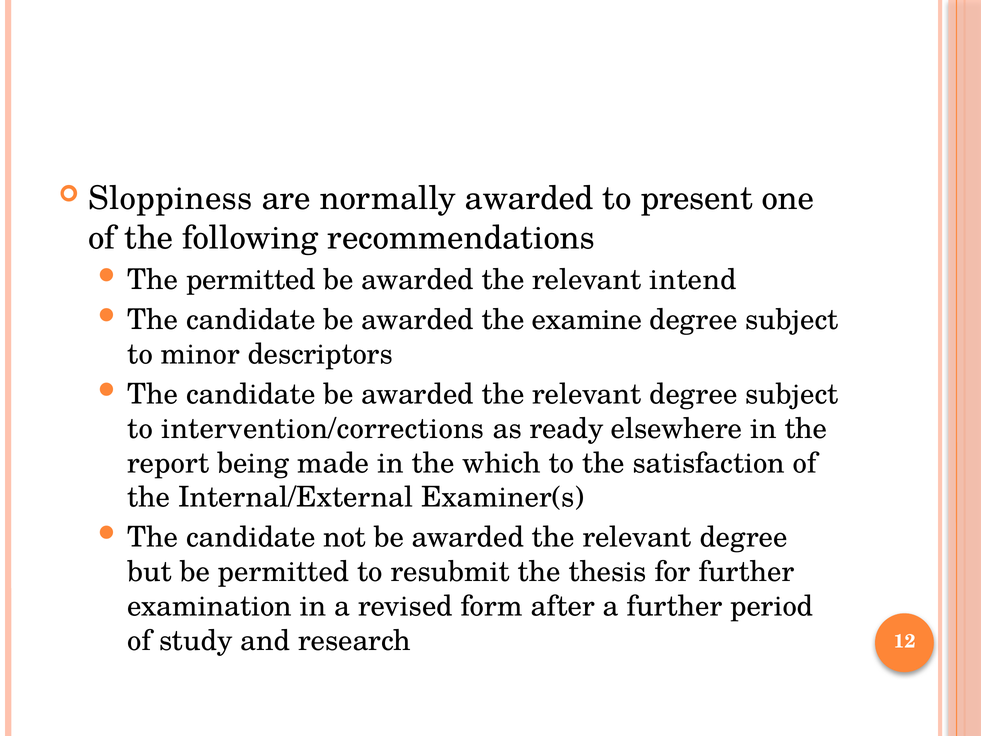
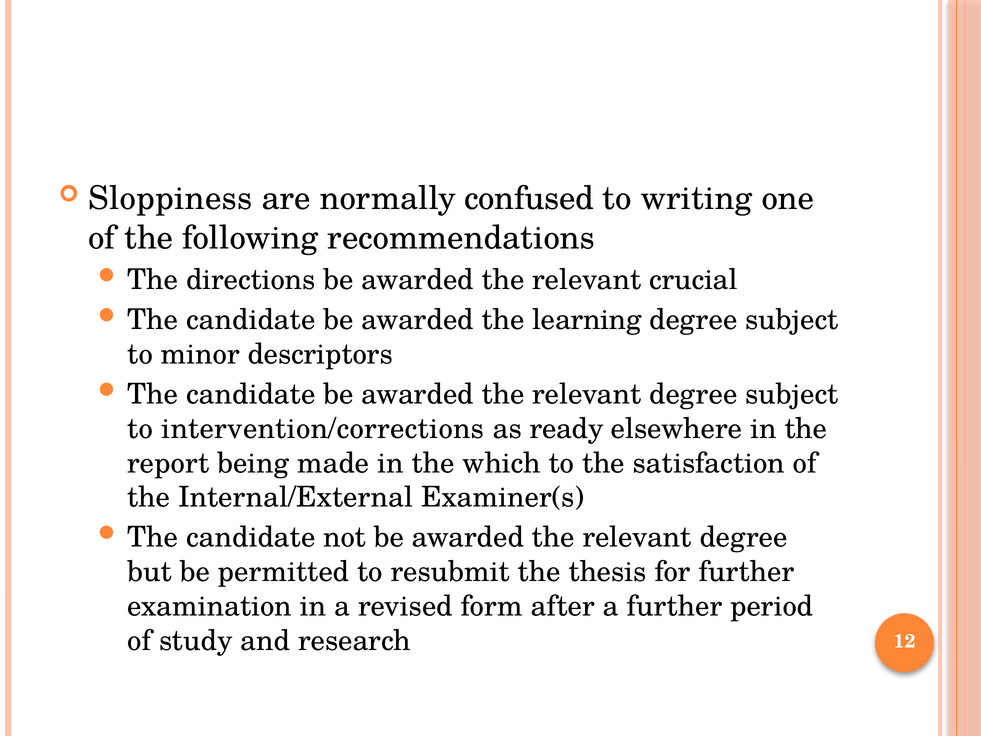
normally awarded: awarded -> confused (529, 198)
present: present -> writing (697, 198)
The permitted: permitted -> directions (251, 280)
intend: intend -> crucial (693, 280)
examine: examine -> learning (587, 320)
